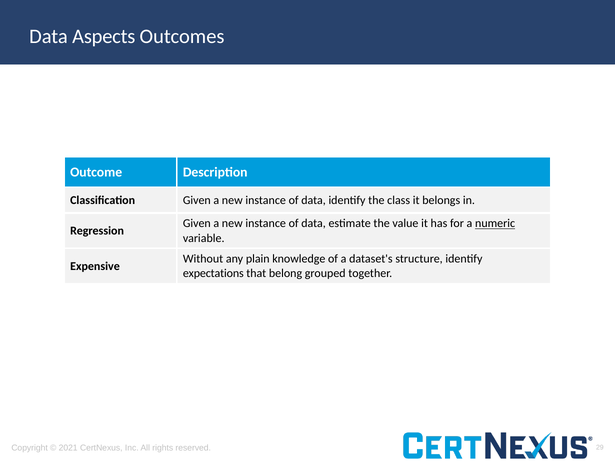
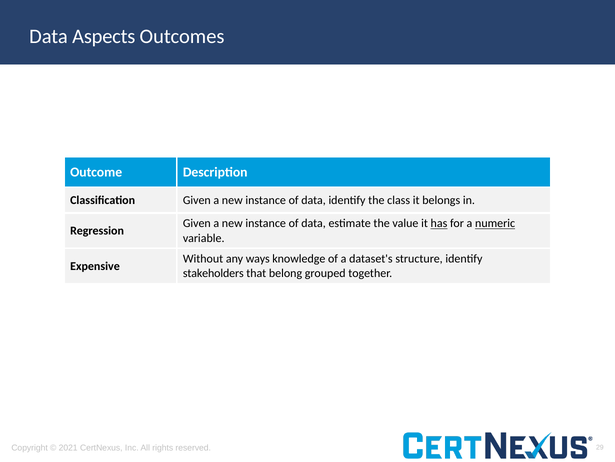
has underline: none -> present (439, 223)
plain: plain -> ways (258, 258)
expectations: expectations -> stakeholders (213, 273)
